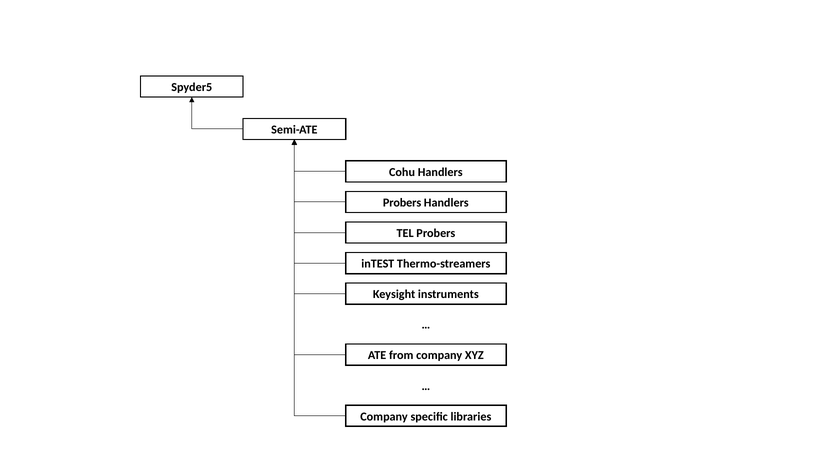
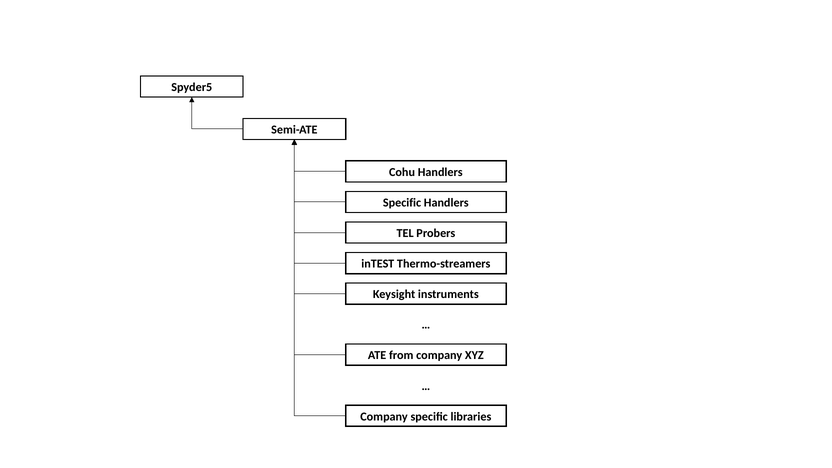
Probers: Probers -> Specific (402, 203)
